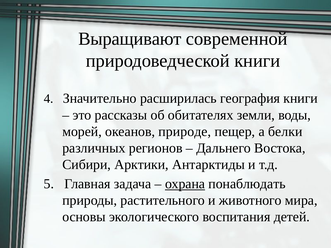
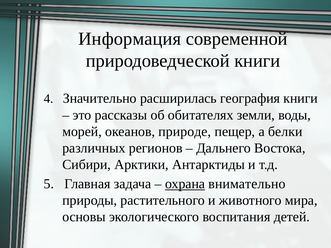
Выращивают: Выращивают -> Информация (130, 39)
понаблюдать: понаблюдать -> внимательно (247, 184)
